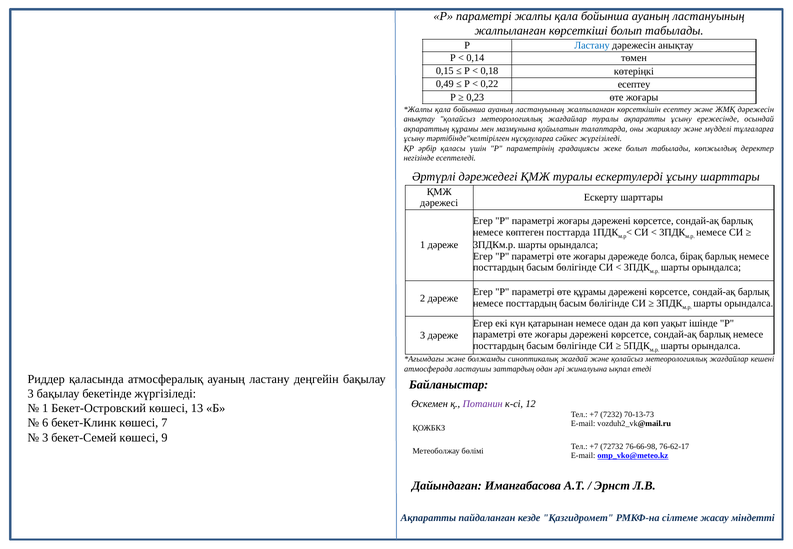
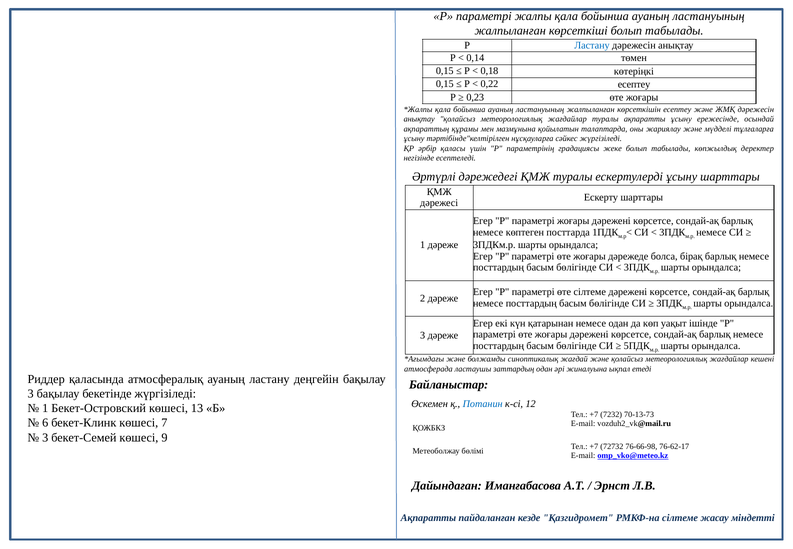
0,49: 0,49 -> 0,15 (445, 84)
өте құрамы: құрамы -> сілтеме (590, 292)
Потанин colour: purple -> blue (483, 404)
